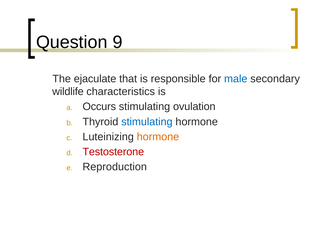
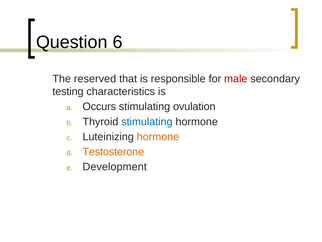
9: 9 -> 6 (117, 42)
ejaculate: ejaculate -> reserved (95, 79)
male colour: blue -> red (236, 79)
wildlife: wildlife -> testing (68, 91)
Testosterone colour: red -> orange (113, 152)
Reproduction: Reproduction -> Development (115, 167)
